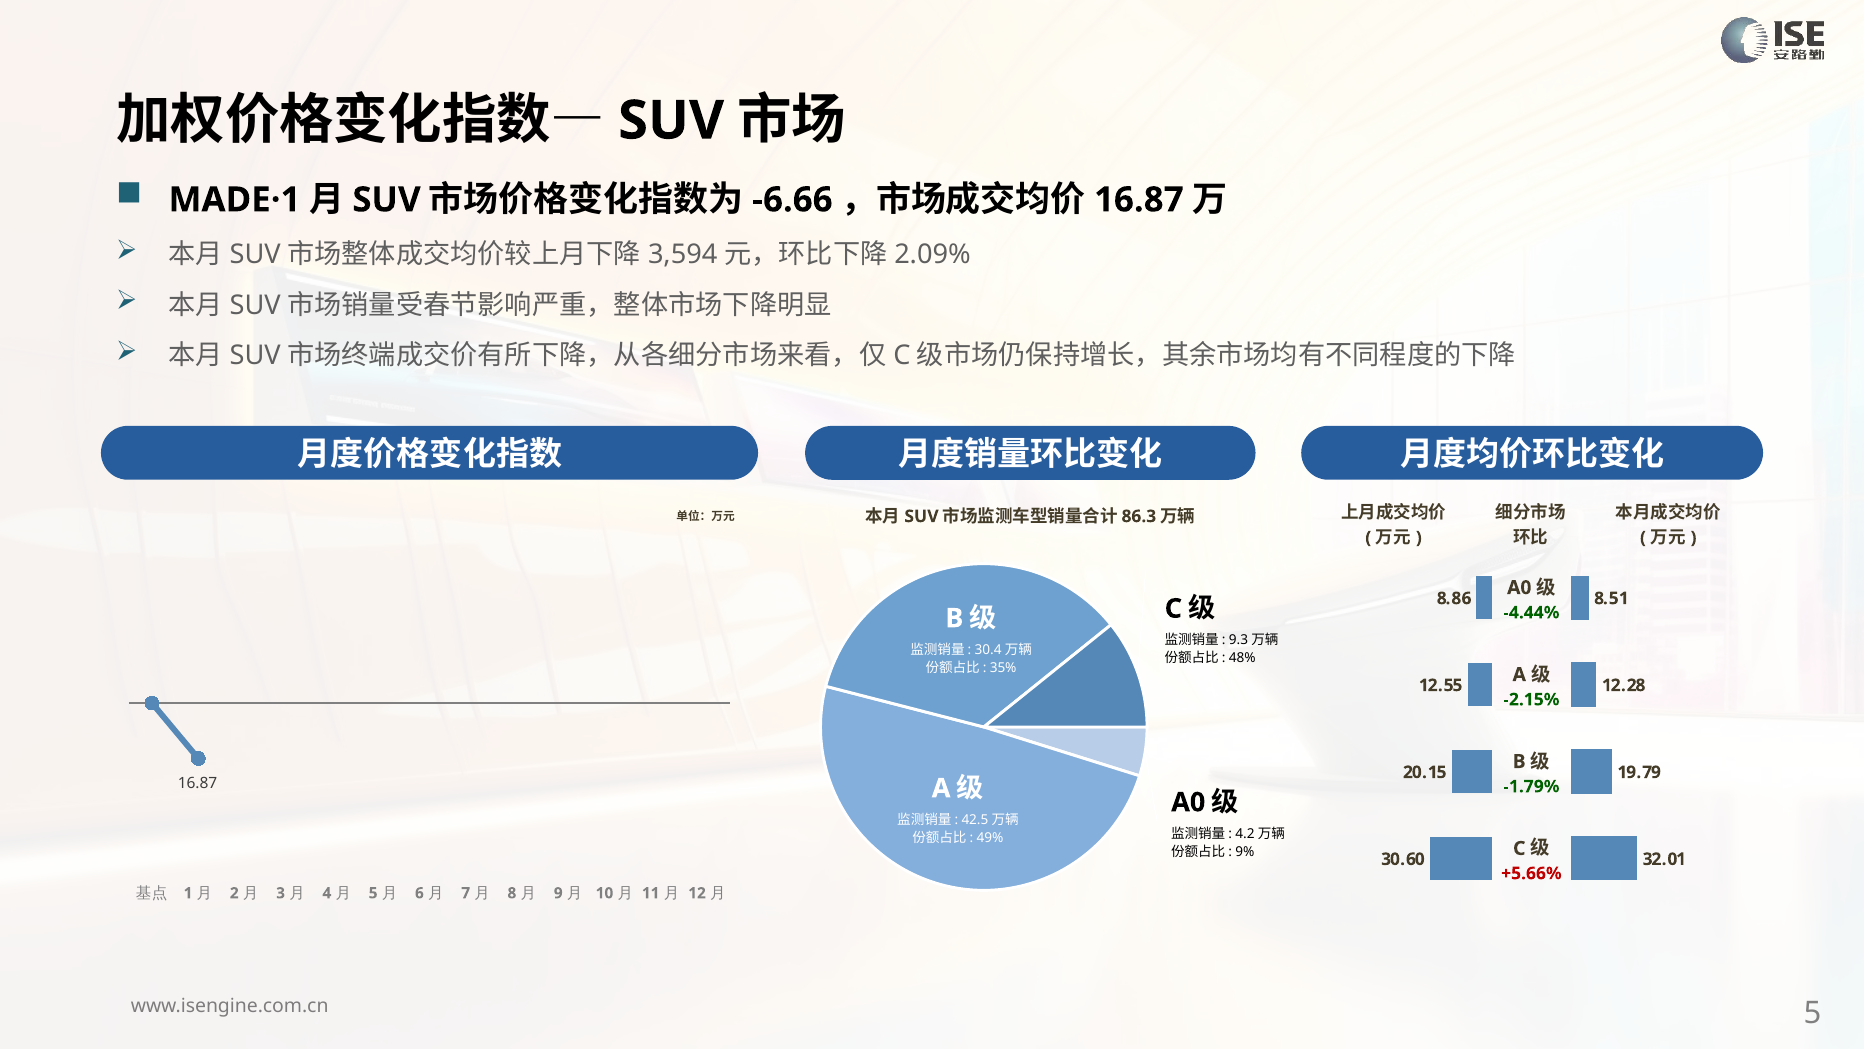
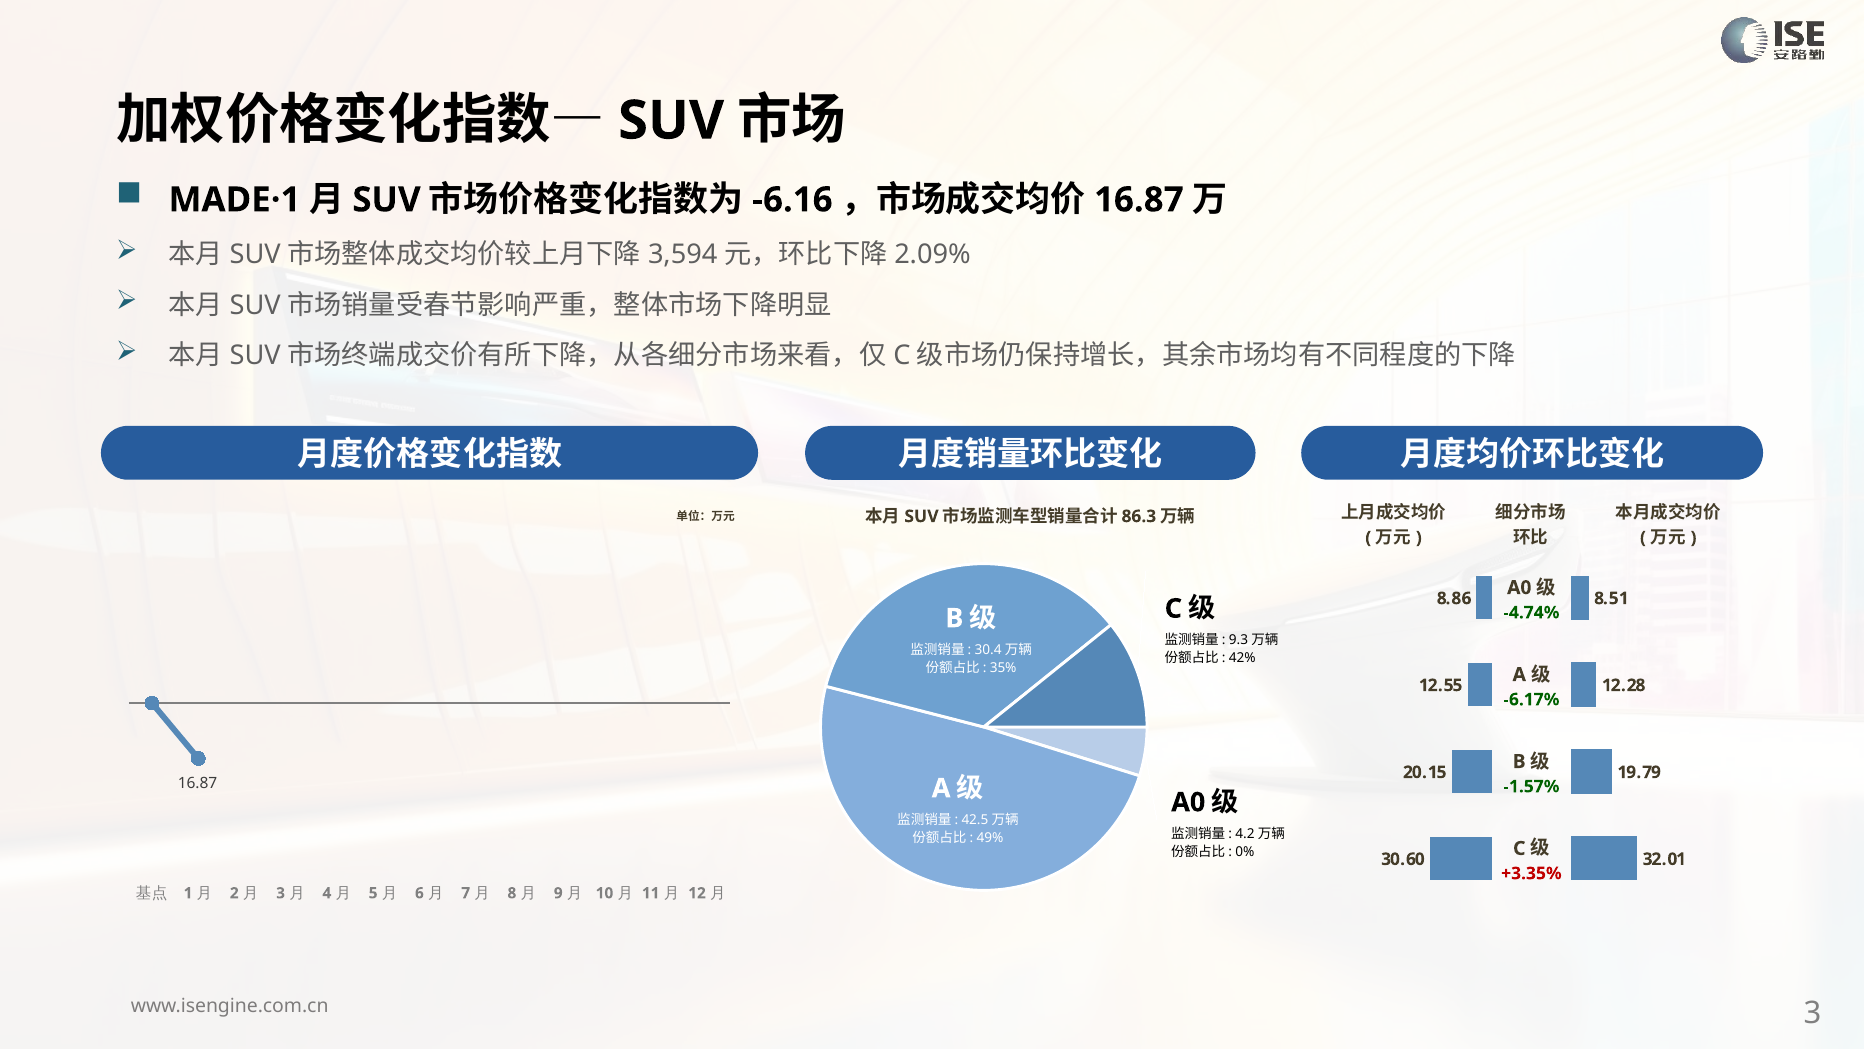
-6.66: -6.66 -> -6.16 (792, 200)
-4.44%: -4.44% -> -4.74% (1531, 612)
48%: 48% -> 42% (1242, 658)
-2.15%: -2.15% -> -6.17% (1531, 699)
-1.79%: -1.79% -> -1.57% (1531, 786)
9%: 9% -> 0% (1245, 851)
+5.66%: +5.66% -> +3.35% (1531, 873)
5: 5 -> 3 (1812, 1013)
